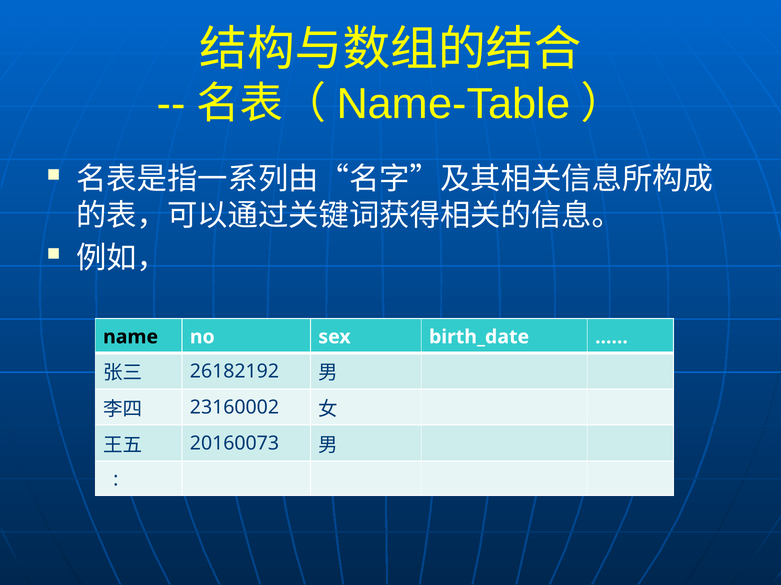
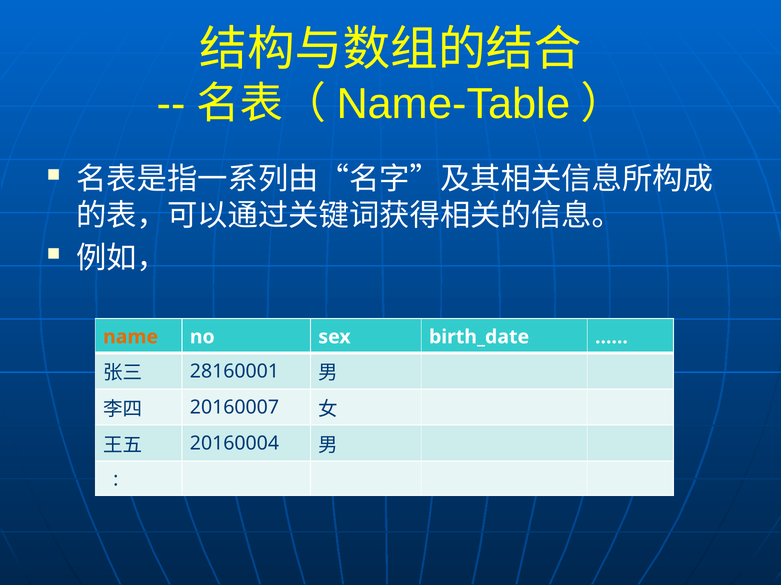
name colour: black -> orange (131, 337)
26182192: 26182192 -> 28160001 (234, 372)
23160002: 23160002 -> 20160007 (234, 408)
20160073: 20160073 -> 20160004 (234, 444)
